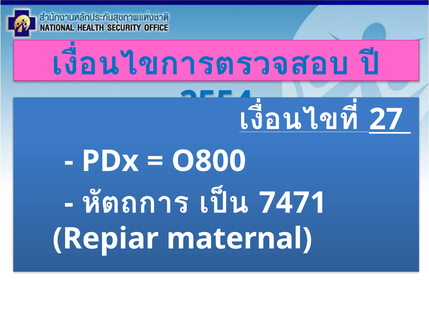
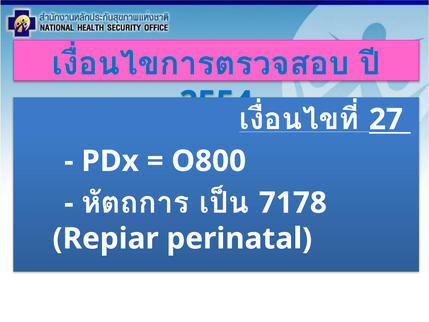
7471: 7471 -> 7178 (293, 203)
maternal: maternal -> perinatal (239, 238)
